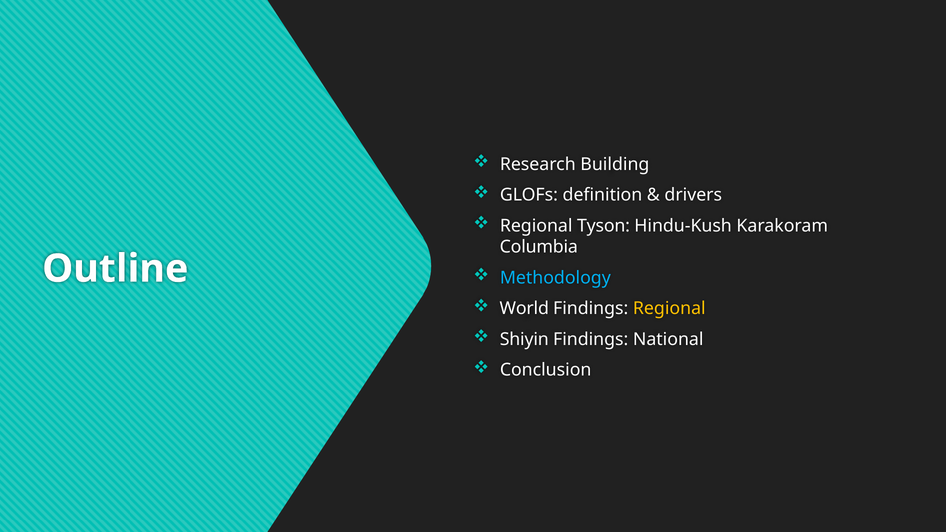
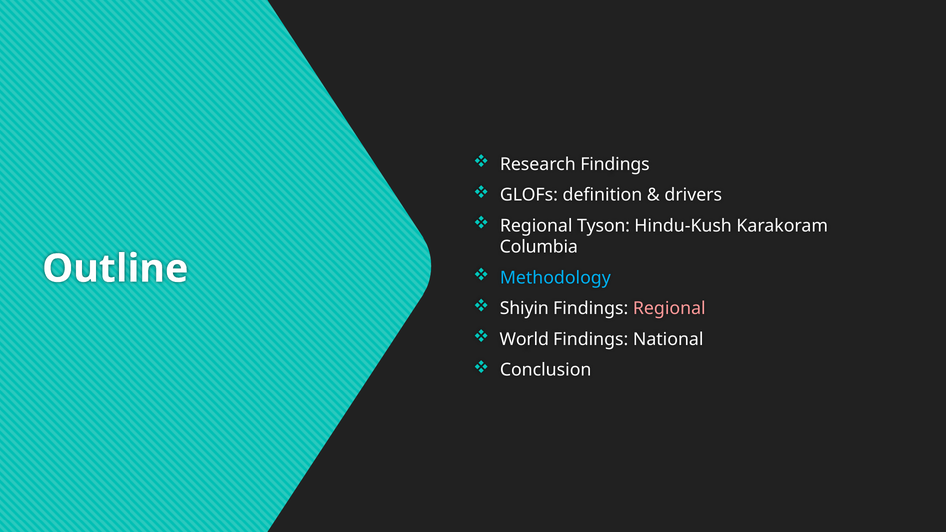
Research Building: Building -> Findings (615, 164)
World: World -> Shiyin (524, 309)
Regional colour: yellow -> pink (669, 309)
Shiyin: Shiyin -> World (524, 339)
